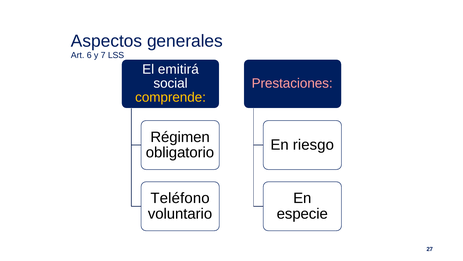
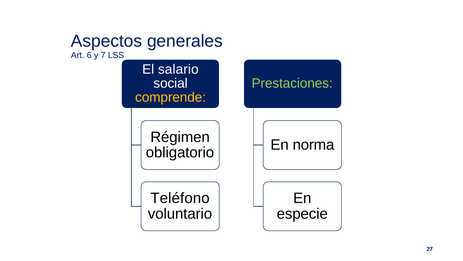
emitirá: emitirá -> salario (178, 69)
Prestaciones colour: pink -> light green (292, 83)
riesgo: riesgo -> norma (313, 144)
